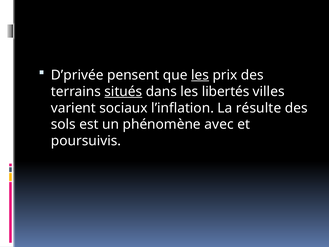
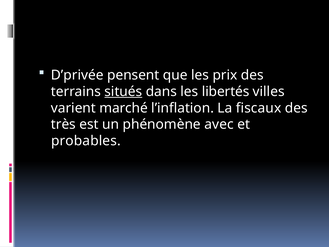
les underline: present -> none (200, 75)
sociaux: sociaux -> marché (124, 108)
résulte: résulte -> fiscaux (259, 108)
sols: sols -> très (63, 124)
poursuivis: poursuivis -> probables (86, 141)
